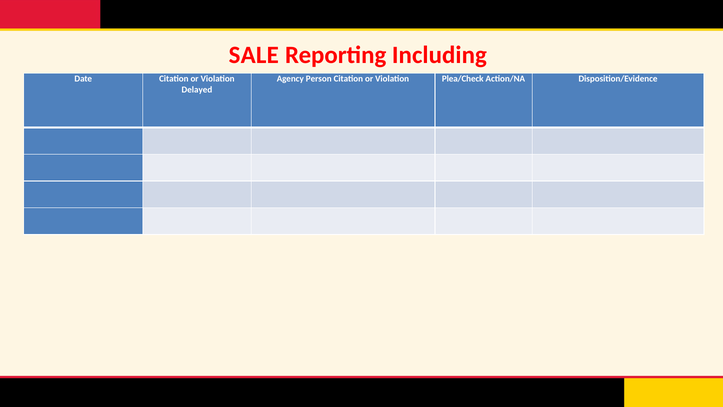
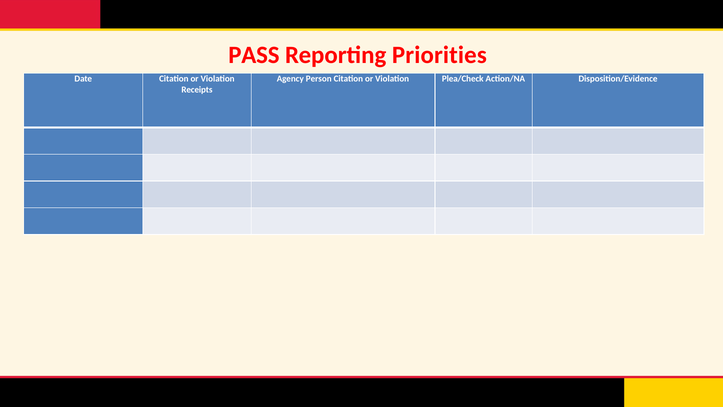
SALE: SALE -> PASS (254, 55)
Including: Including -> Priorities (439, 55)
Delayed: Delayed -> Receipts (197, 90)
